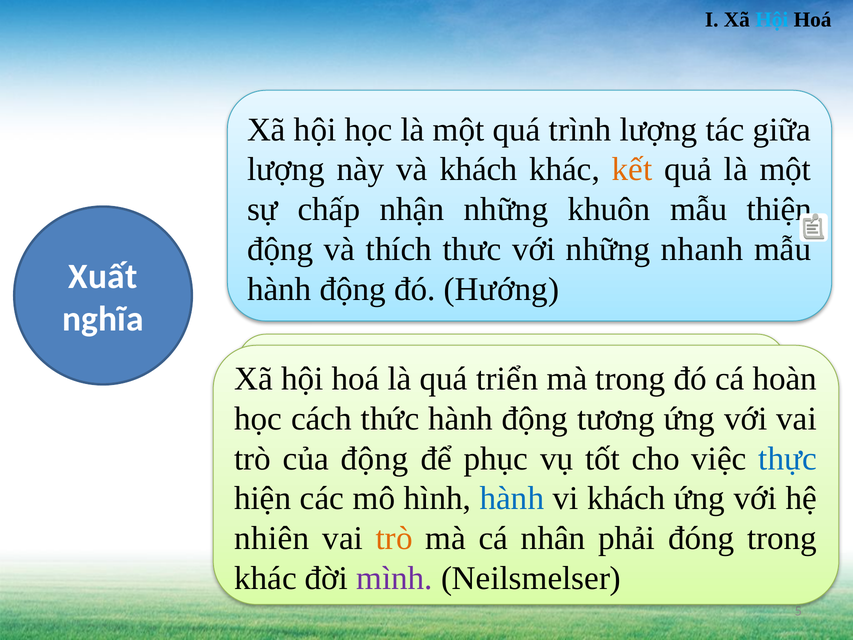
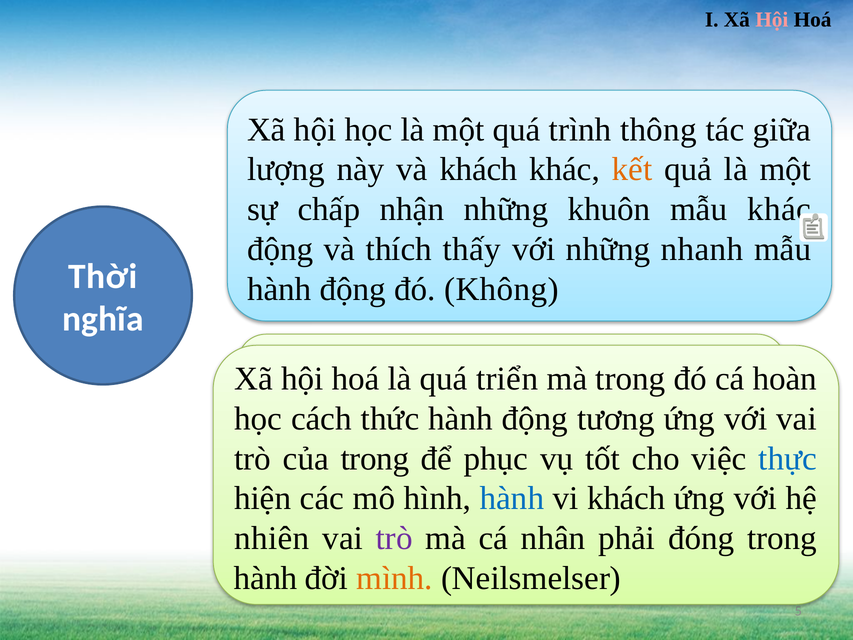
Hội colour: light blue -> pink (772, 20)
trình lượng: lượng -> thông (658, 130)
thiện: thiện -> khác (779, 209)
thưc: thưc -> thấy (472, 249)
Xuất: Xuất -> Thời (103, 276)
Hướng: Hướng -> Không (501, 289)
của động: động -> trong (375, 458)
trò colour: orange -> purple (394, 538)
khác: khác -> hành (266, 578)
mình colour: purple -> orange (395, 578)
